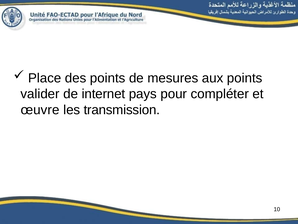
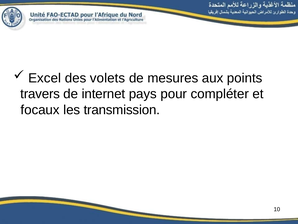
Place: Place -> Excel (45, 78)
des points: points -> volets (108, 78)
valider: valider -> travers (40, 94)
œuvre: œuvre -> focaux (40, 110)
